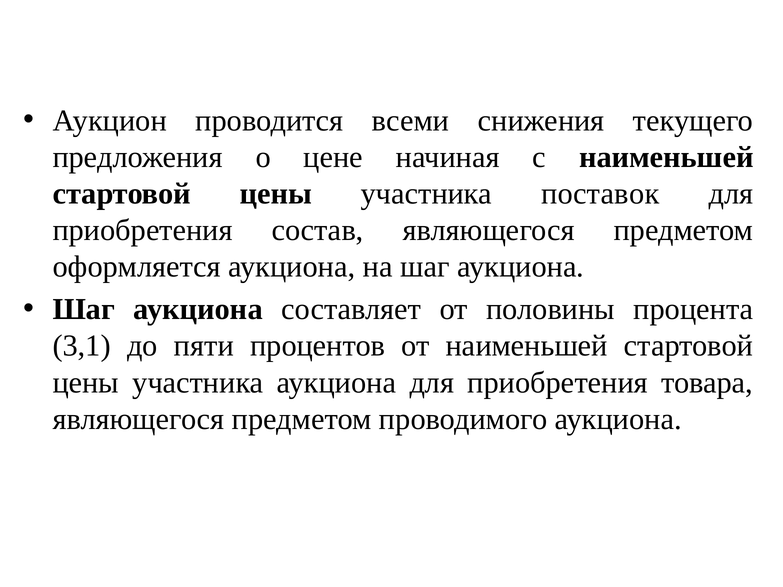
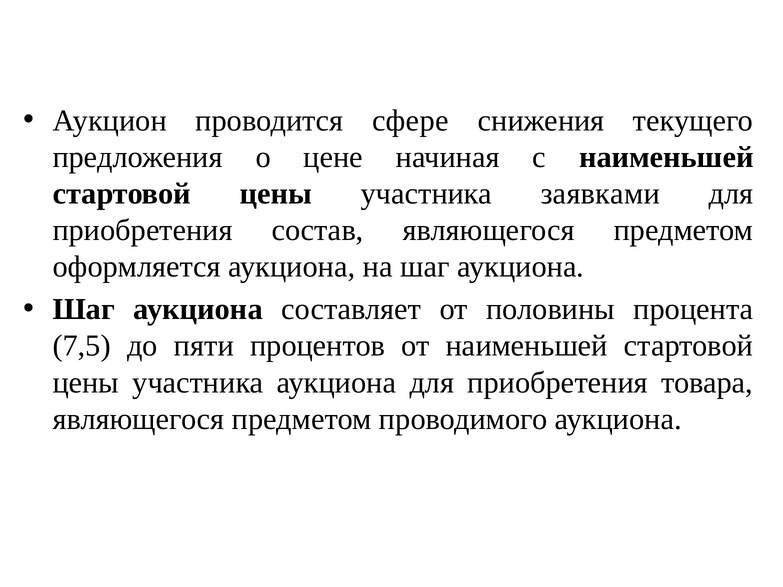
всеми: всеми -> сфере (411, 121)
поставок: поставок -> заявками (600, 194)
3,1: 3,1 -> 7,5 (82, 346)
